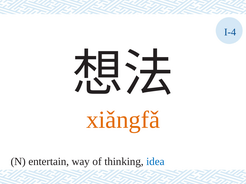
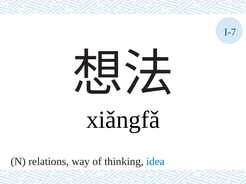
I-4: I-4 -> I-7 (230, 32)
xiǎngfǎ colour: orange -> black (123, 120)
entertain: entertain -> relations (49, 162)
